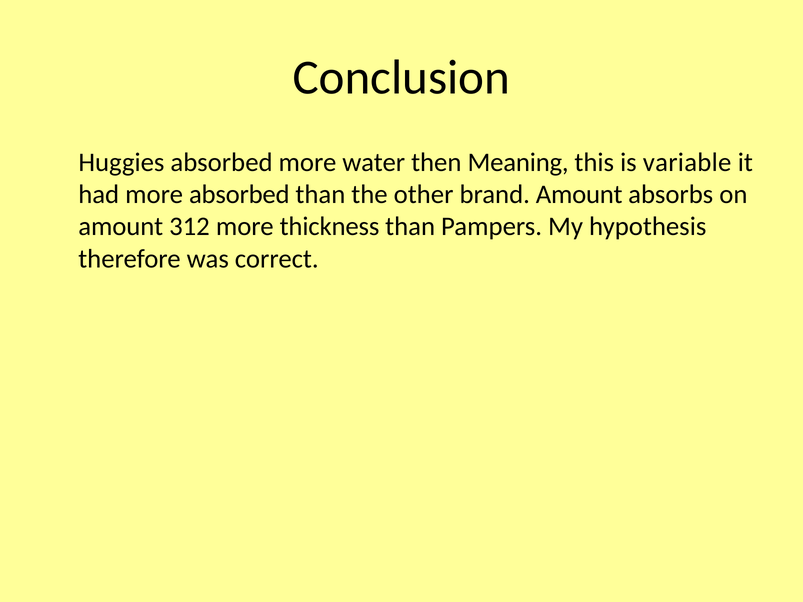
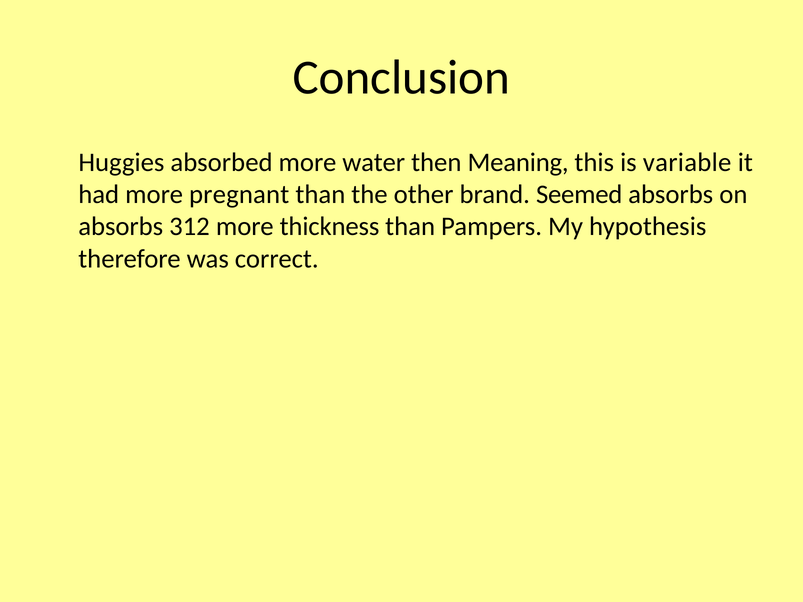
more absorbed: absorbed -> pregnant (239, 195)
brand Amount: Amount -> Seemed (579, 195)
amount: amount -> absorbs (121, 227)
